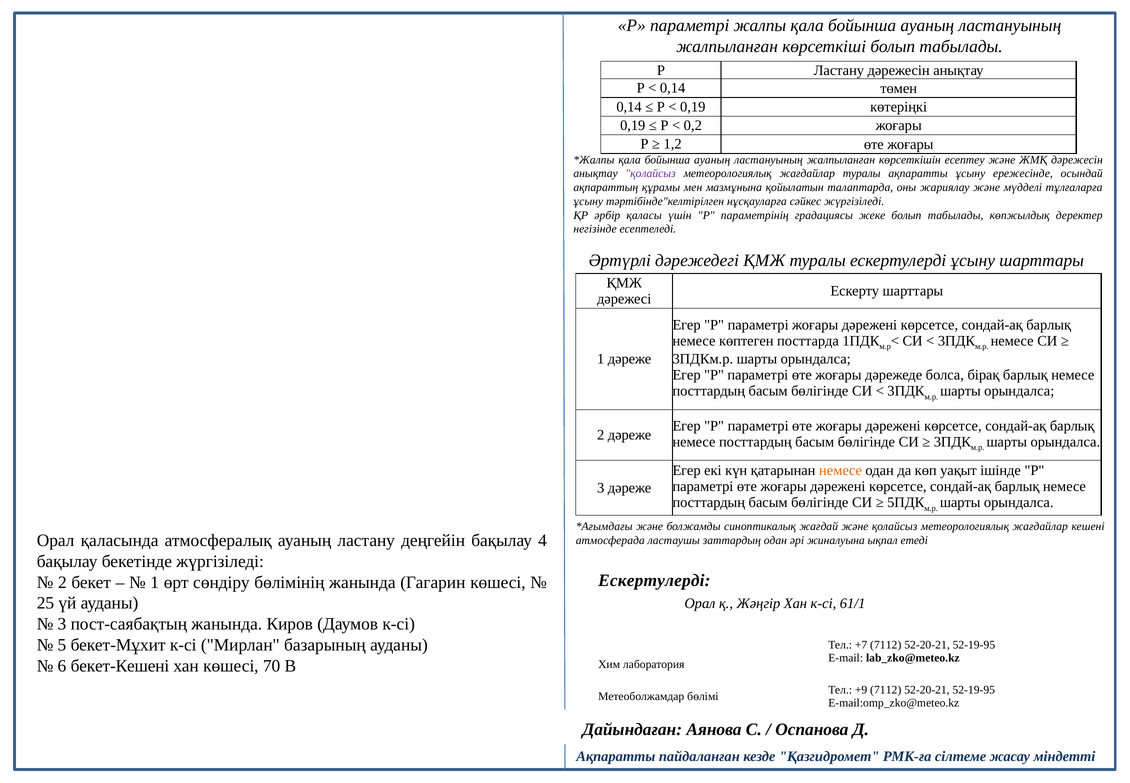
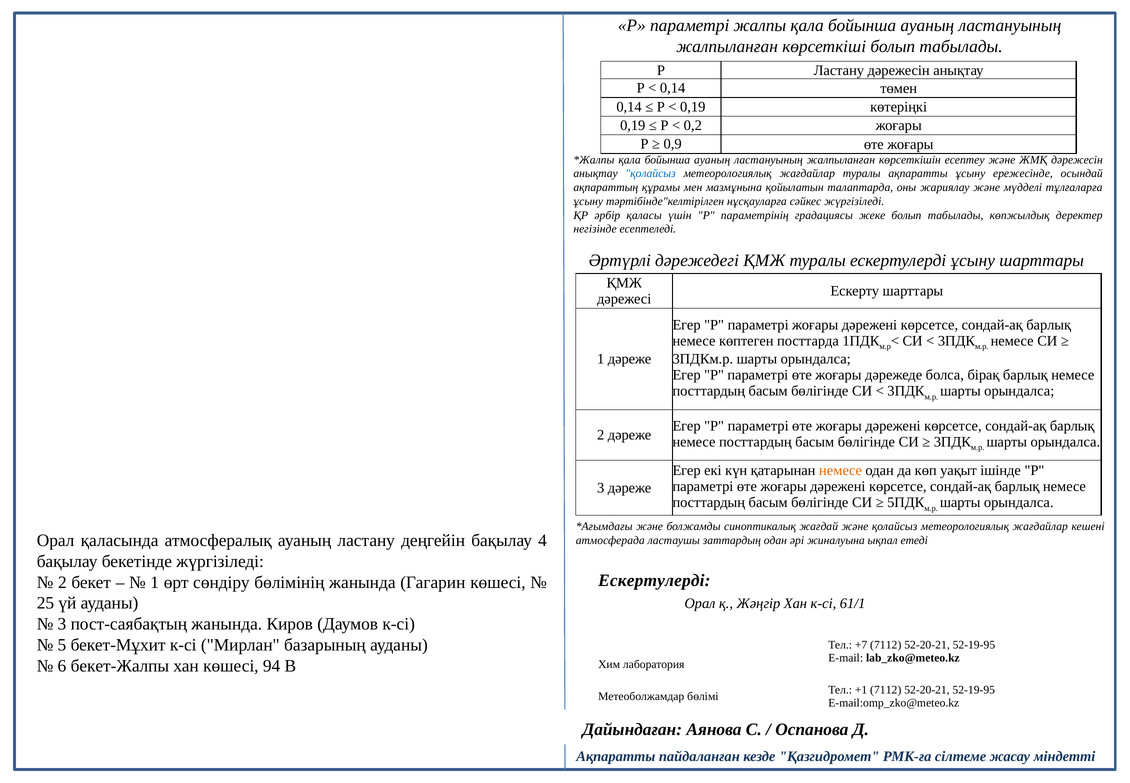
1,2: 1,2 -> 0,9 (673, 144)
қолайсыз colour: purple -> blue (651, 173)
бекет-Кешені: бекет-Кешені -> бекет-Жалпы (120, 665)
70: 70 -> 94 (272, 665)
+9: +9 -> +1 (861, 689)
